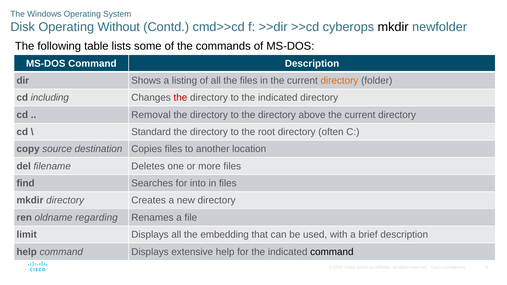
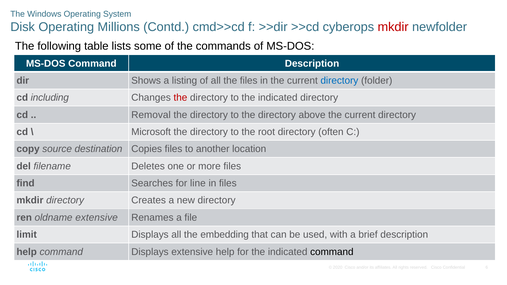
Without: Without -> Millions (119, 27)
mkdir colour: black -> red (393, 27)
directory colour: orange -> blue (339, 81)
Standard: Standard -> Microsoft (151, 132)
into: into -> line (198, 183)
oldname regarding: regarding -> extensive (97, 218)
